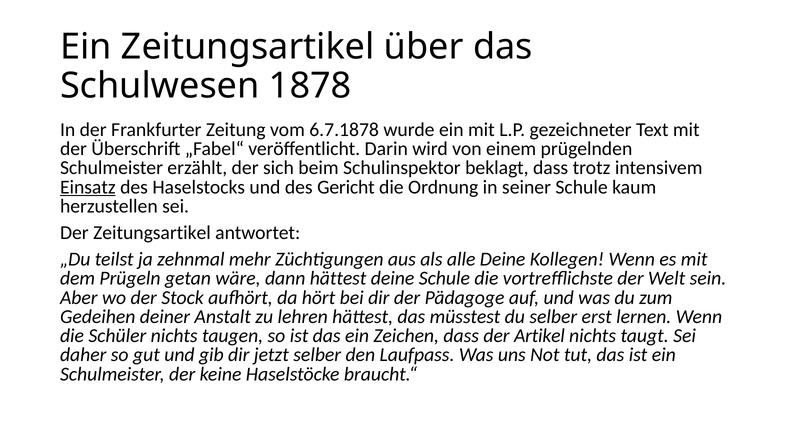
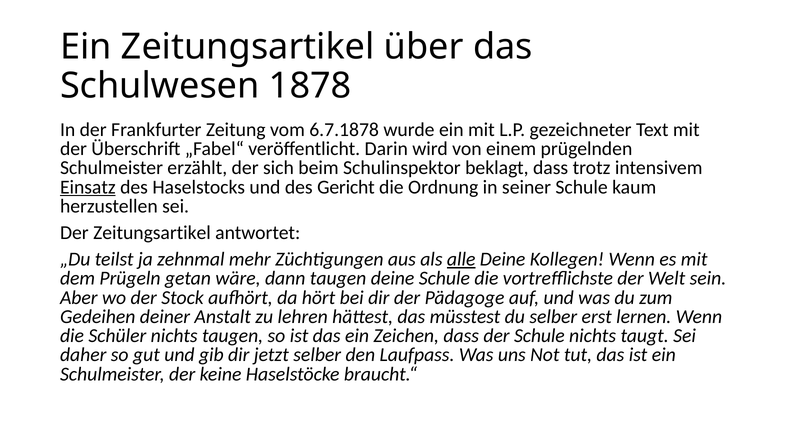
alle underline: none -> present (461, 259)
dann hättest: hättest -> taugen (338, 278)
der Artikel: Artikel -> Schule (539, 336)
